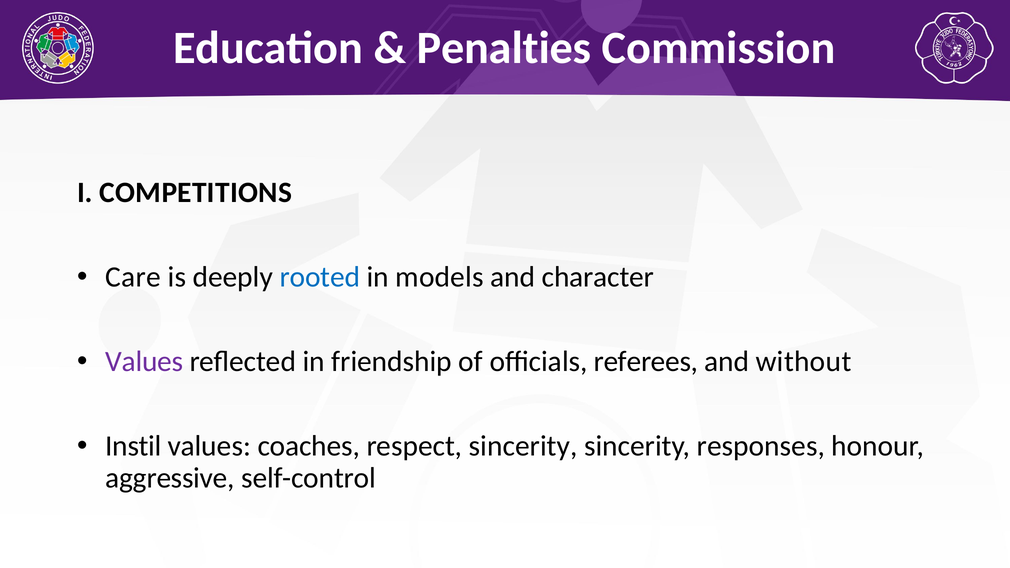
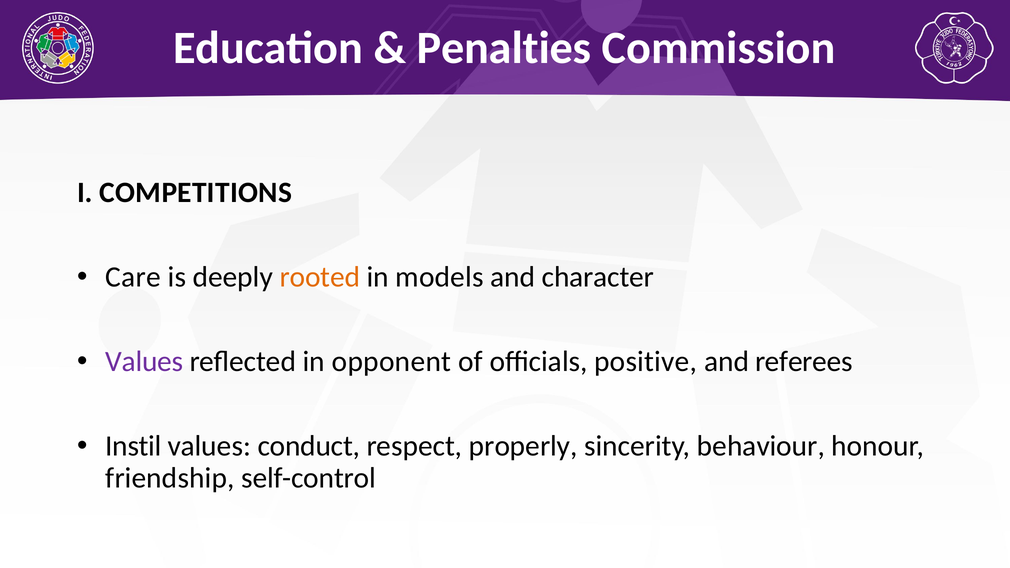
rooted colour: blue -> orange (320, 277)
friendship: friendship -> opponent (391, 362)
referees: referees -> positive (646, 362)
without: without -> referees (804, 362)
coaches: coaches -> conduct (309, 446)
respect sincerity: sincerity -> properly (523, 446)
responses: responses -> behaviour (761, 446)
aggressive: aggressive -> friendship (170, 478)
